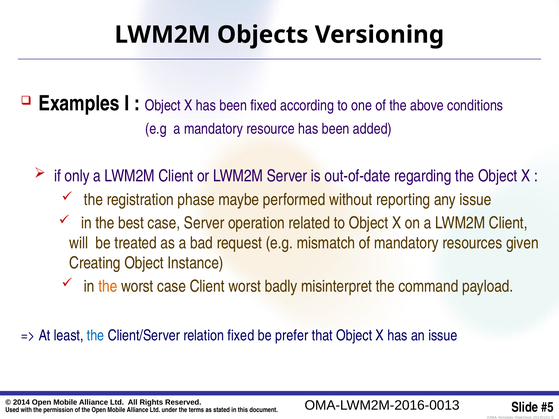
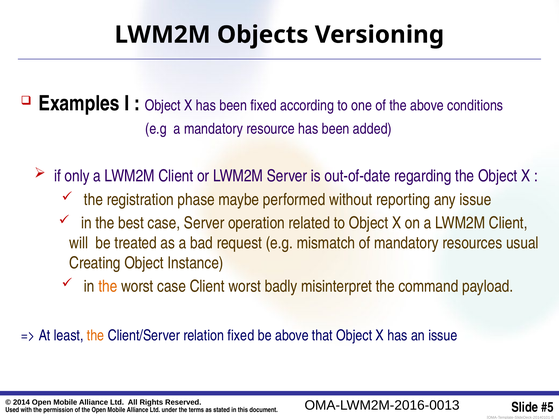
given: given -> usual (522, 243)
the colour: blue -> orange (96, 336)
be prefer: prefer -> above (292, 336)
